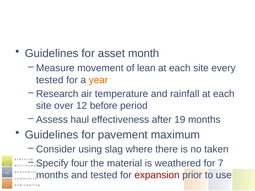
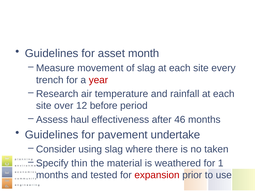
of lean: lean -> slag (146, 68)
tested: tested -> trench (50, 80)
year colour: orange -> red (98, 80)
19: 19 -> 46 (180, 120)
maximum: maximum -> undertake (176, 135)
four: four -> thin (79, 163)
7: 7 -> 1 (221, 163)
